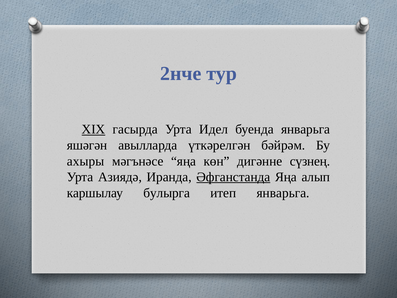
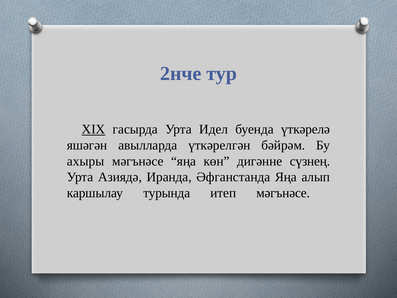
буенда январьга: январьга -> үткәрелә (306, 129)
Әфганстанда underline: present -> none (233, 177)
булырга: булырга -> турында (167, 193)
итеп январьга: январьга -> мәгънәсе (283, 193)
